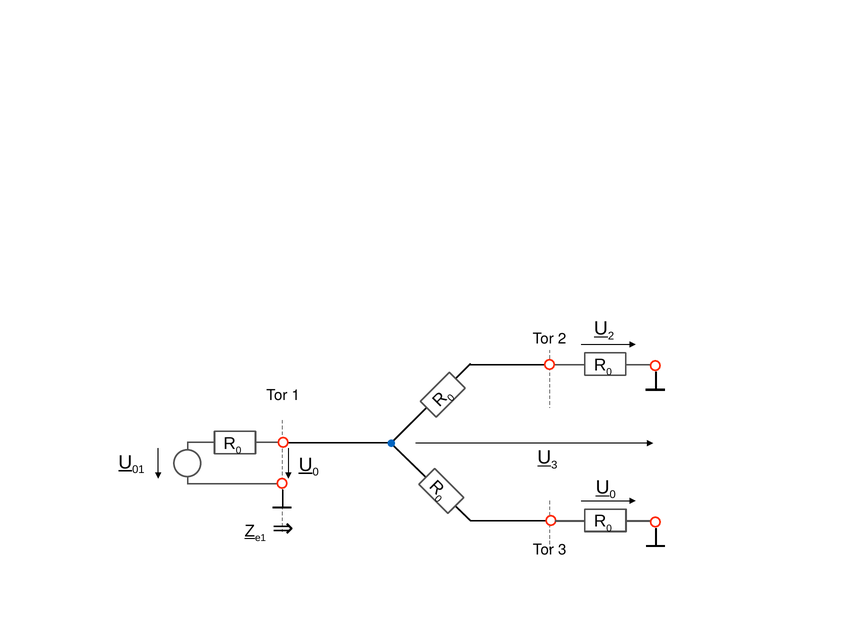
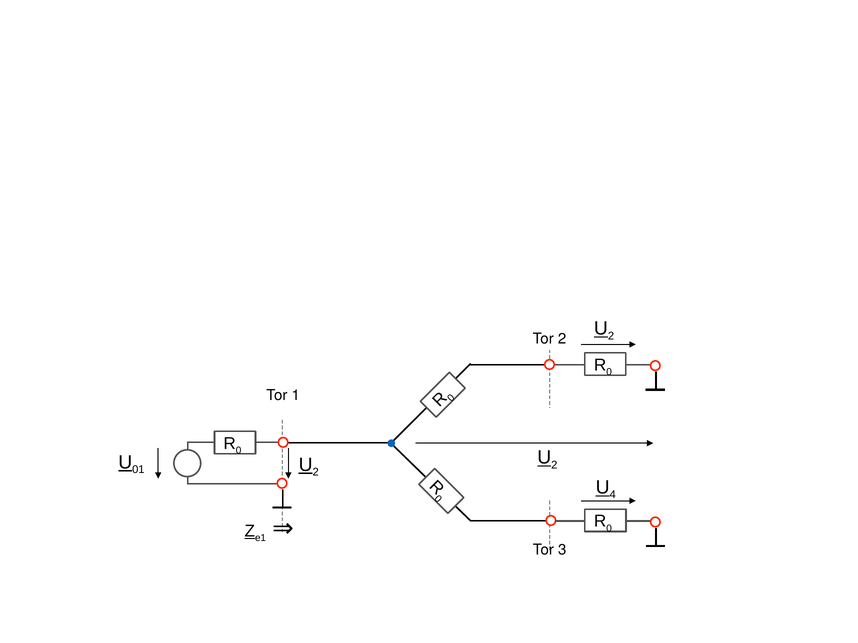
3: 3 -> 2 (554, 465)
0: 0 -> 2 (316, 473)
0: 0 -> 4 (613, 495)
